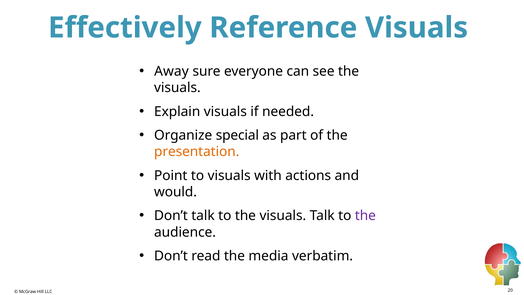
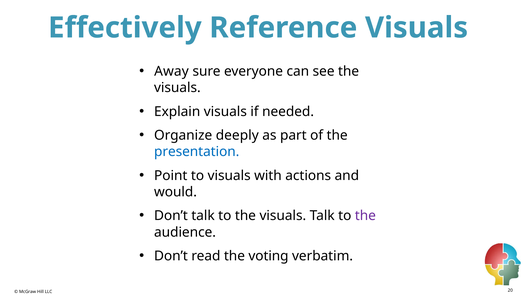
special: special -> deeply (237, 135)
presentation colour: orange -> blue (197, 152)
media: media -> voting (269, 256)
